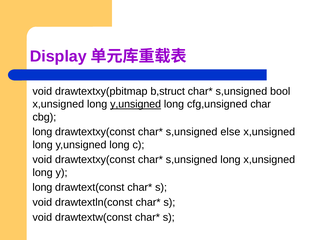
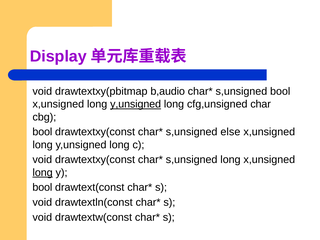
b,struct: b,struct -> b,audio (168, 91)
long: long -> bool (42, 132)
long underline: none -> present (43, 172)
long: long -> bool (42, 187)
